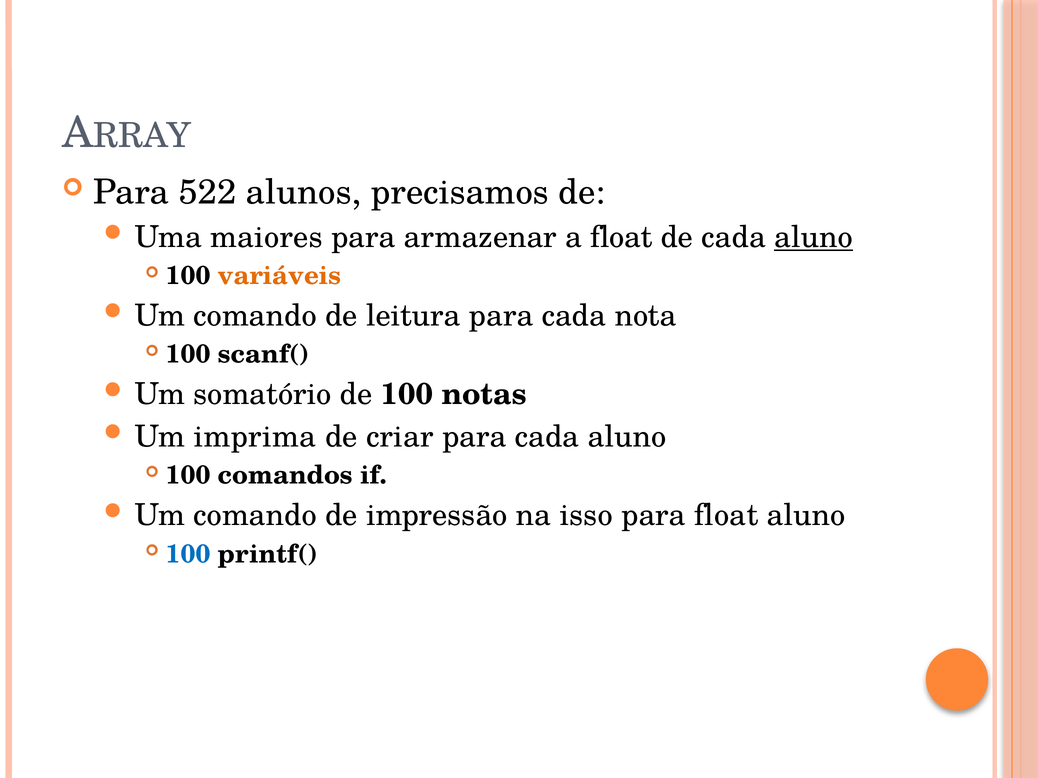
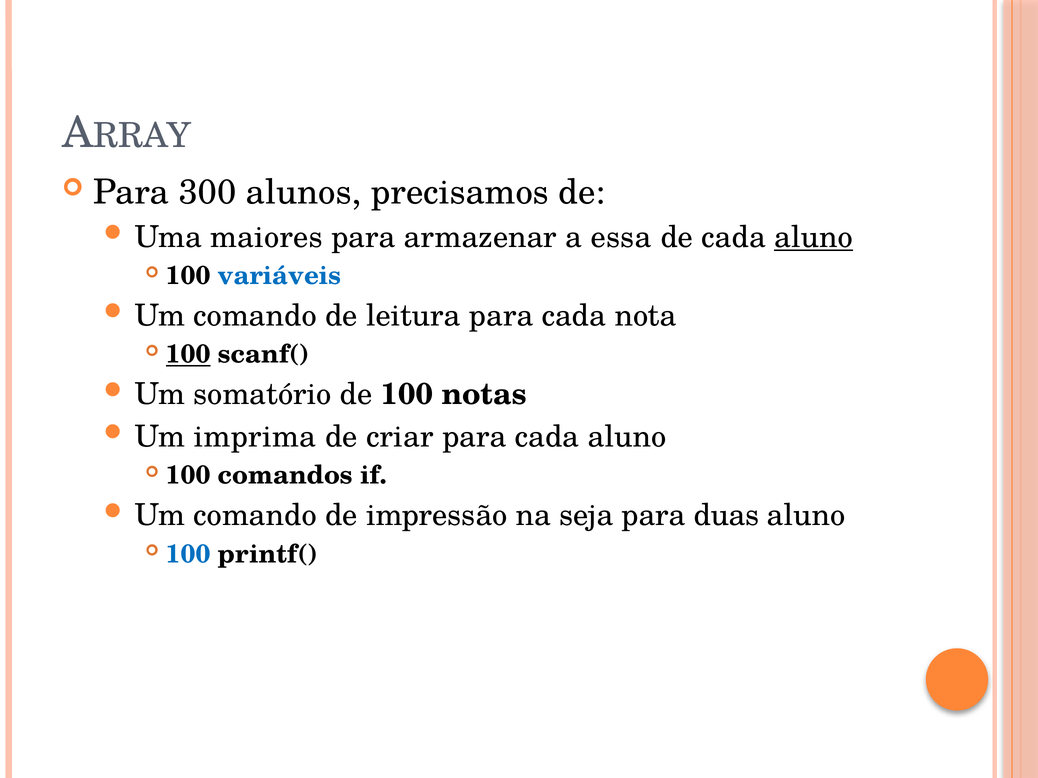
522: 522 -> 300 (208, 193)
a float: float -> essa (621, 237)
variáveis colour: orange -> blue (280, 276)
100 underline: none -> present (188, 355)
isso: isso -> seja (586, 516)
para float: float -> duas (726, 516)
